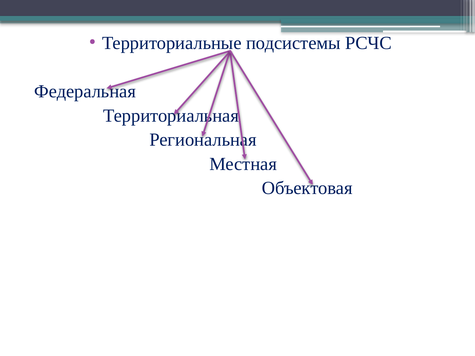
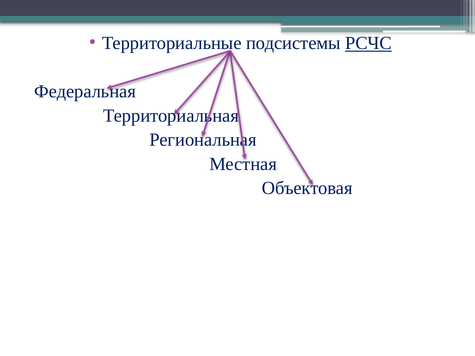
РСЧС underline: none -> present (368, 43)
